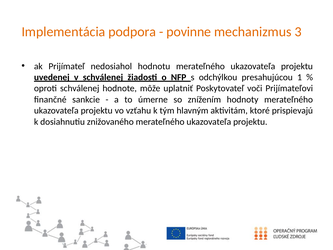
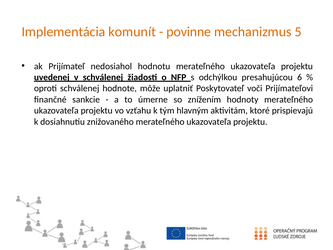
podpora: podpora -> komunít (132, 32)
3: 3 -> 5 (298, 32)
1: 1 -> 6 (300, 77)
